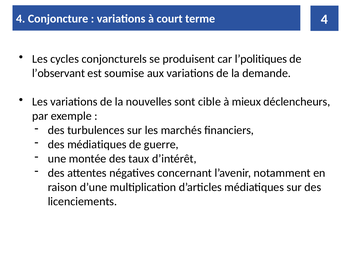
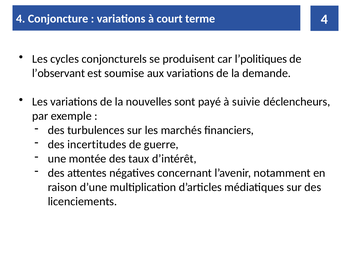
cible: cible -> payé (210, 102)
mieux: mieux -> suivie (246, 102)
des médiatiques: médiatiques -> incertitudes (97, 145)
